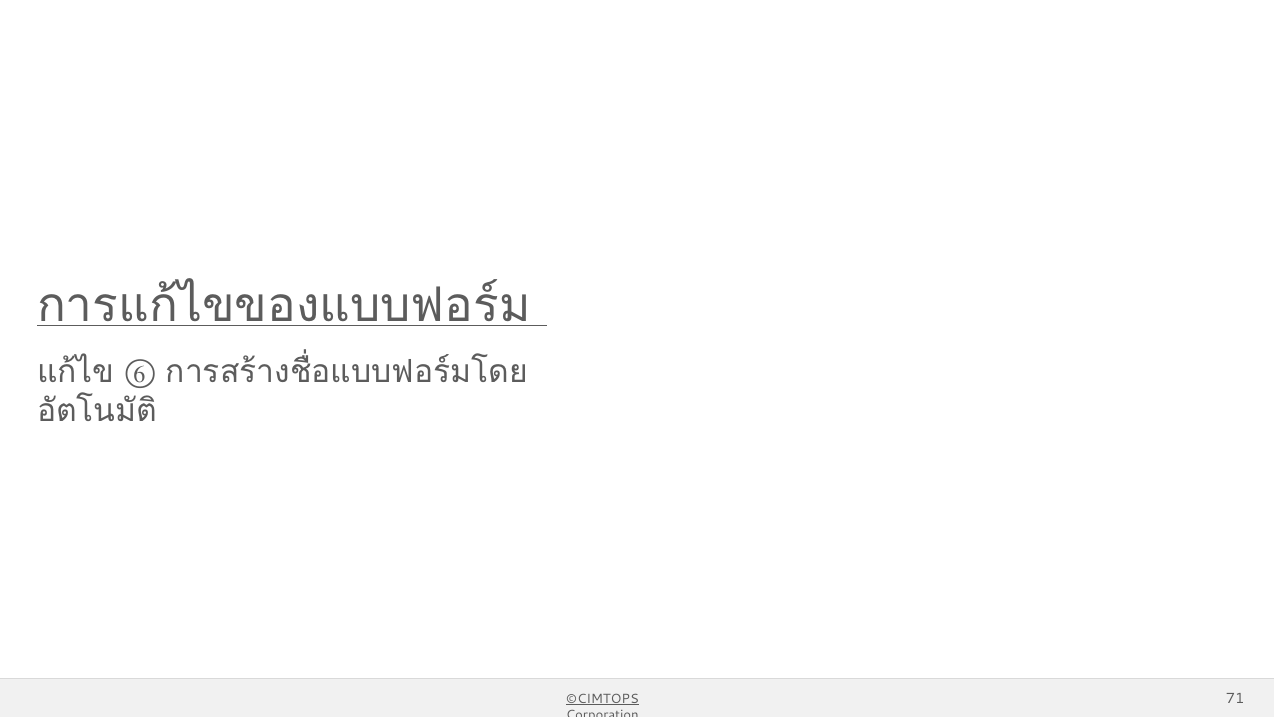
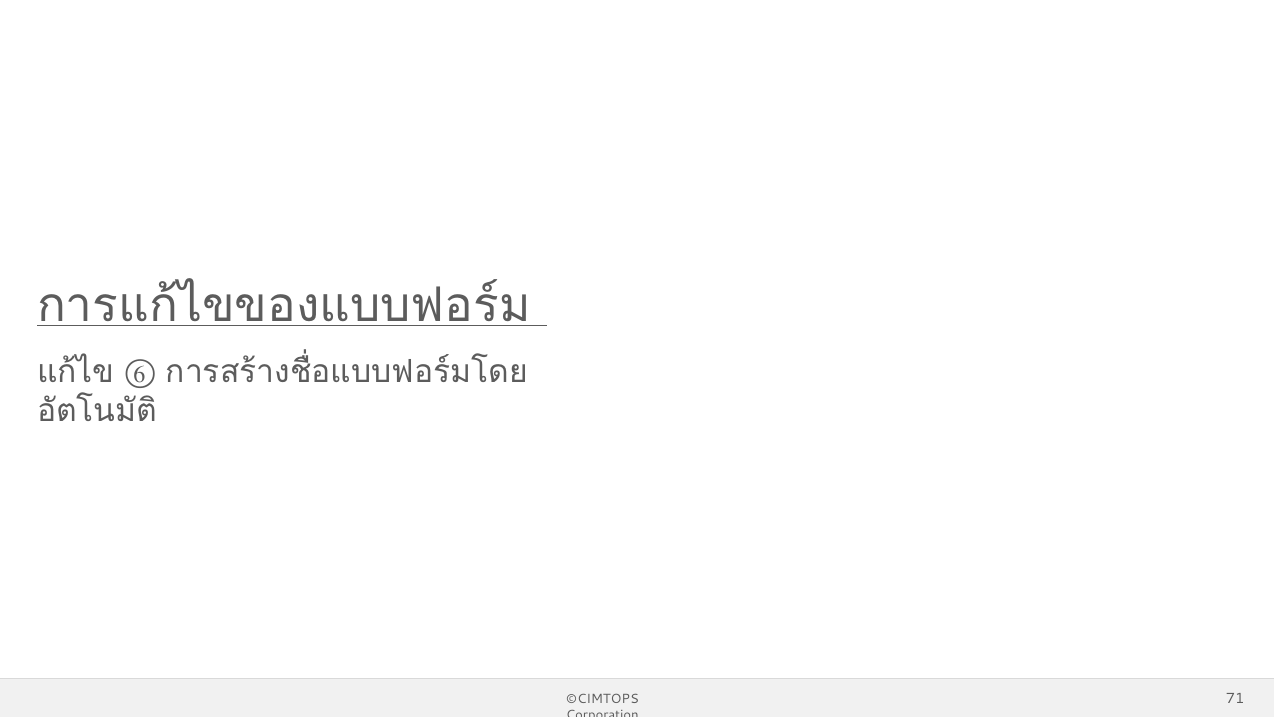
©CIMTOPS underline: present -> none (602, 698)
